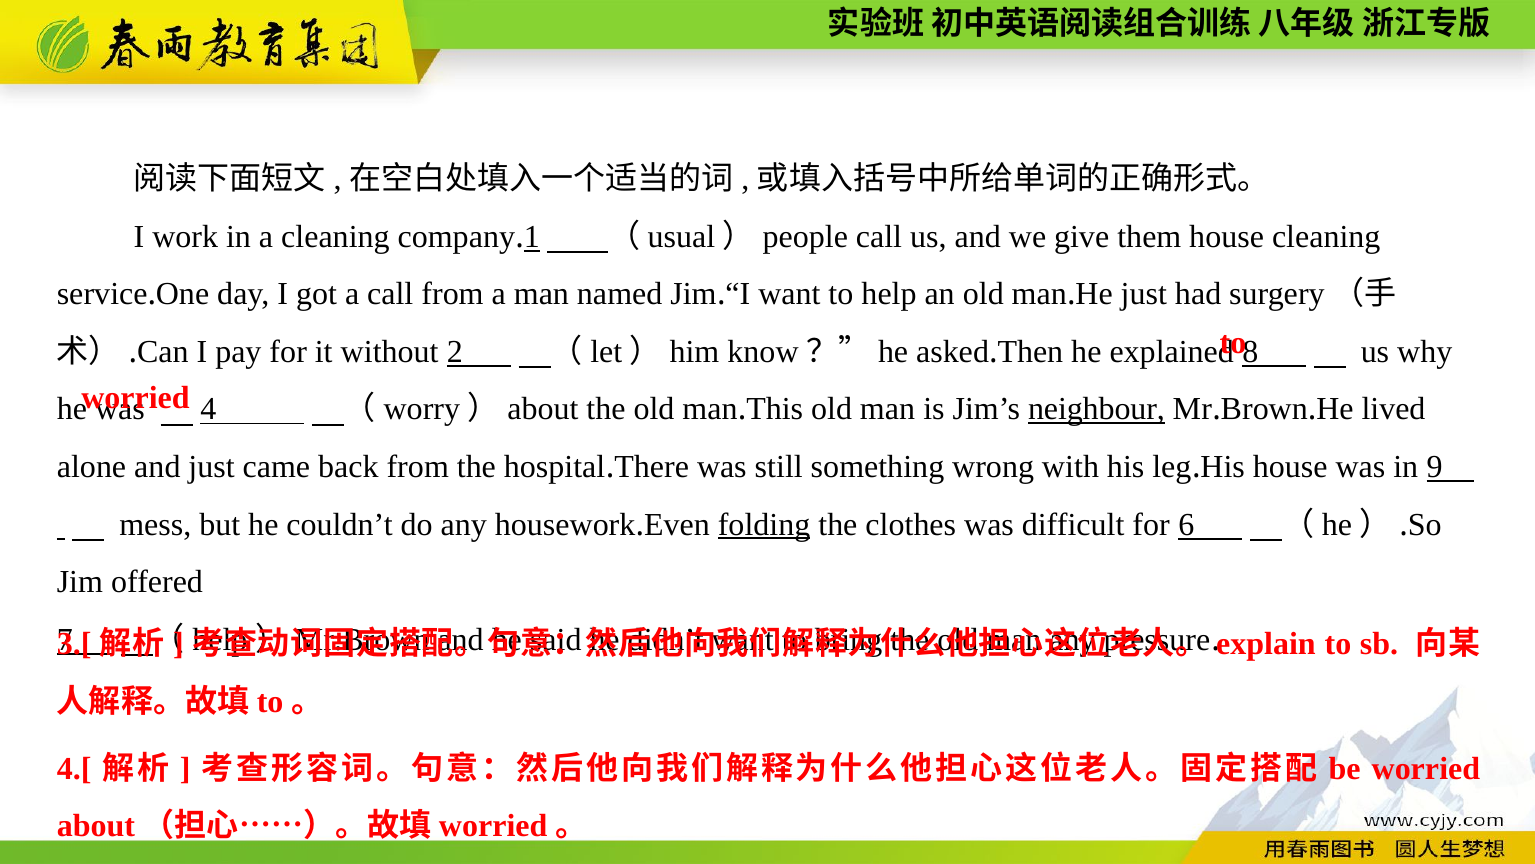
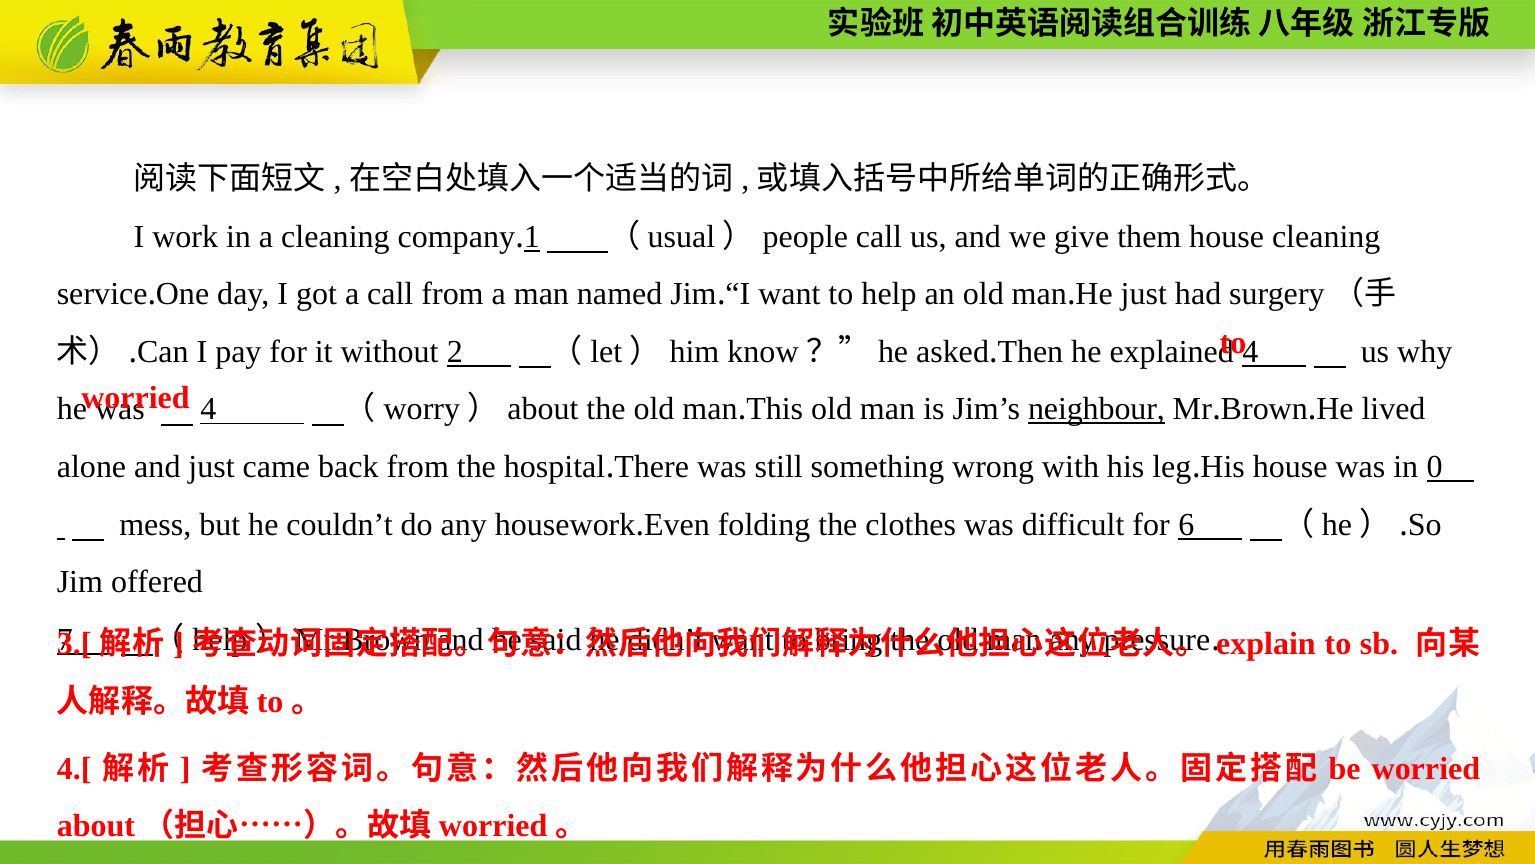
8: 8 -> 4 (1250, 352)
9: 9 -> 0 (1435, 467)
folding underline: present -> none (764, 524)
